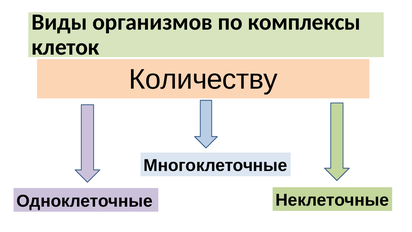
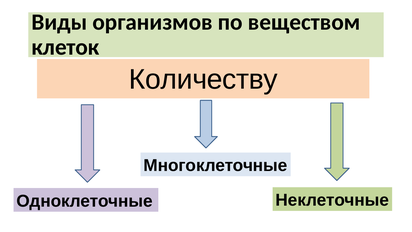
комплексы: комплексы -> веществом (304, 22)
